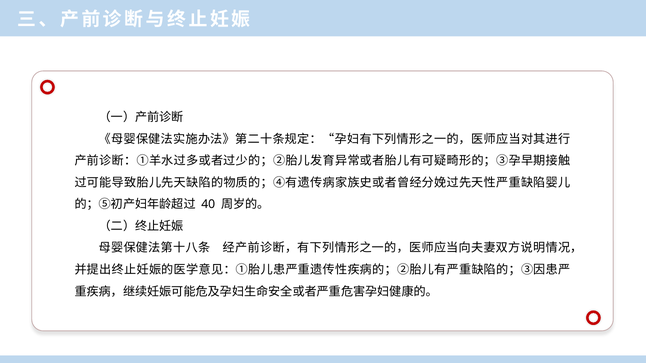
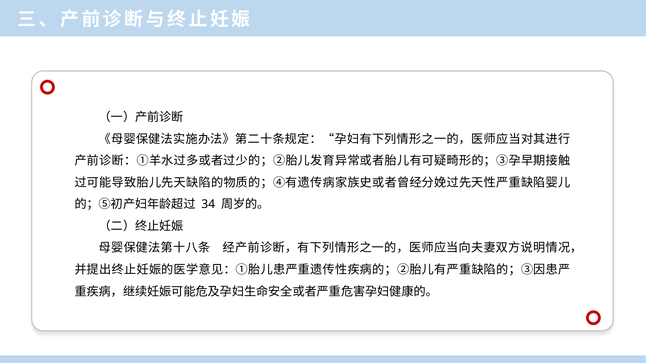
40: 40 -> 34 (208, 205)
